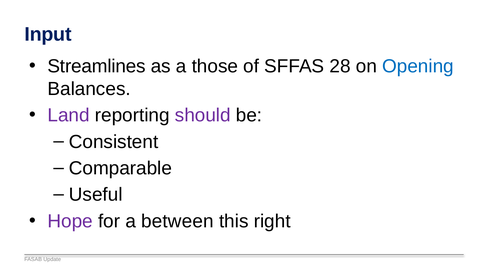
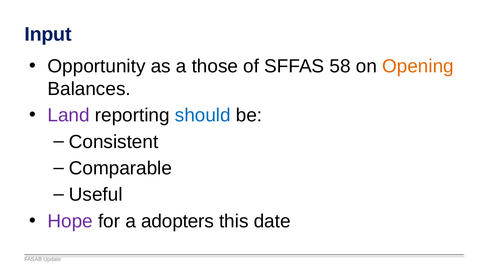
Streamlines: Streamlines -> Opportunity (97, 66)
28: 28 -> 58 (340, 66)
Opening colour: blue -> orange (418, 66)
should colour: purple -> blue (203, 116)
between: between -> adopters (178, 222)
right: right -> date (272, 222)
